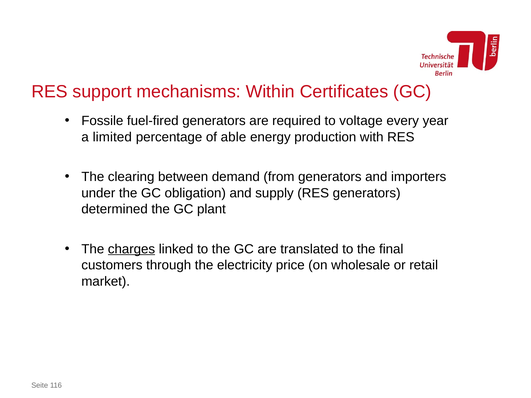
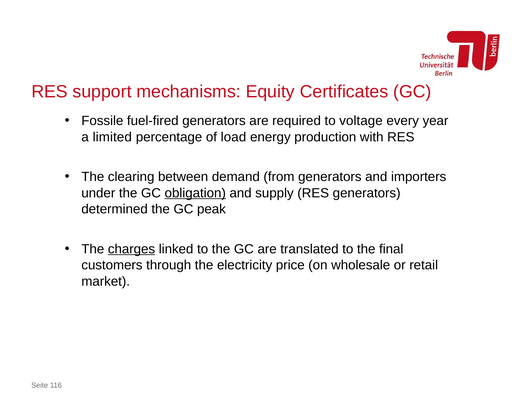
Within: Within -> Equity (270, 92)
able: able -> load (233, 137)
obligation underline: none -> present (195, 193)
plant: plant -> peak (211, 209)
